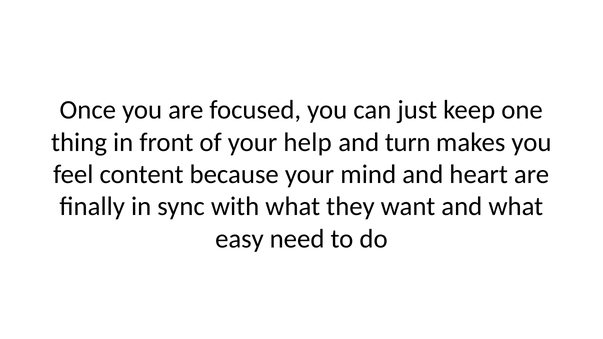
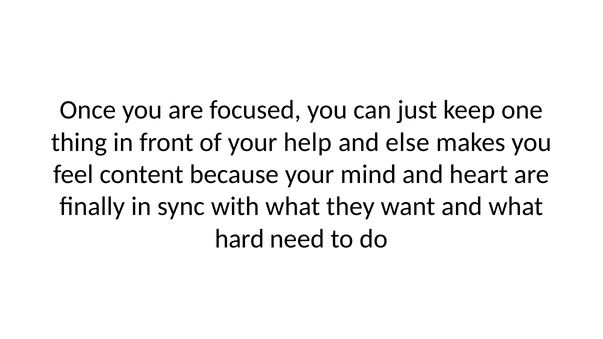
turn: turn -> else (407, 142)
easy: easy -> hard (239, 239)
